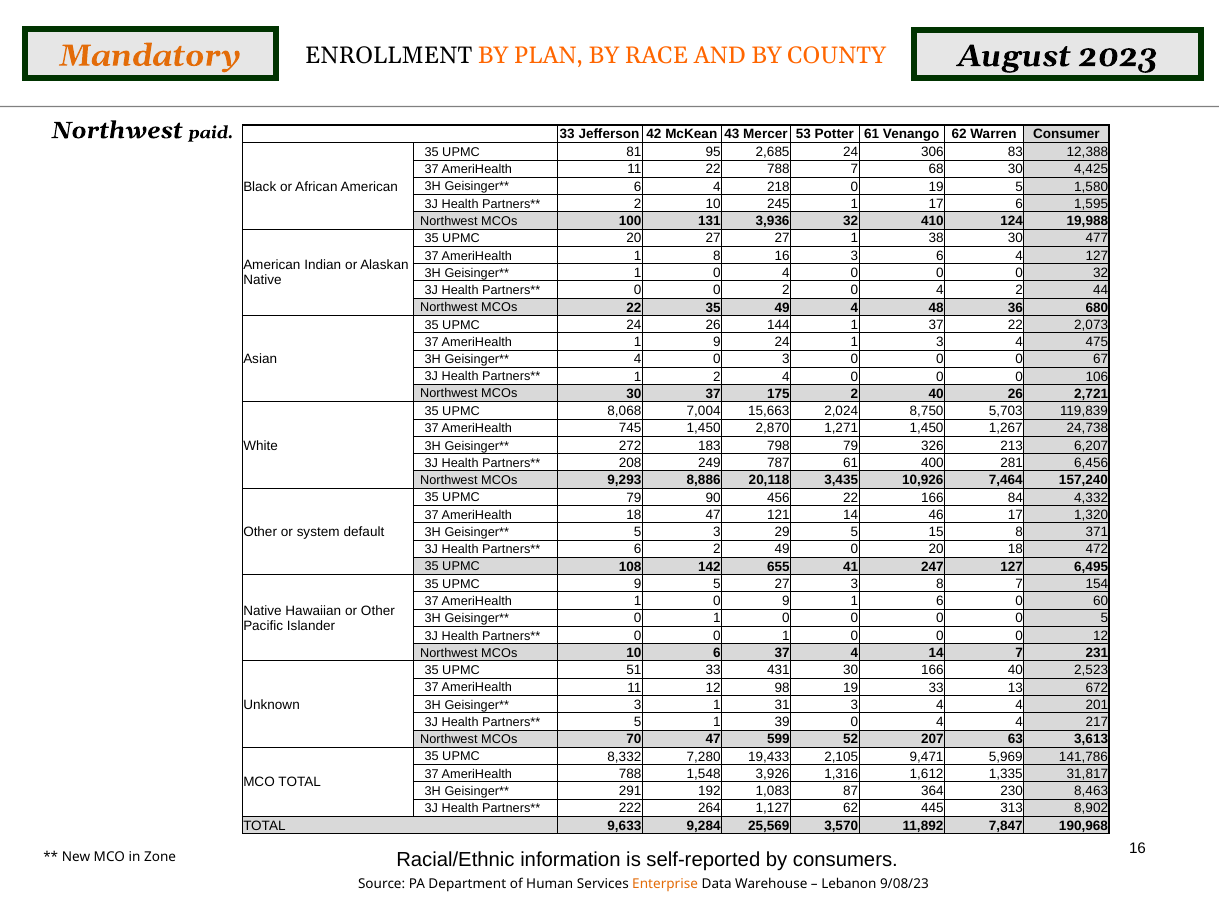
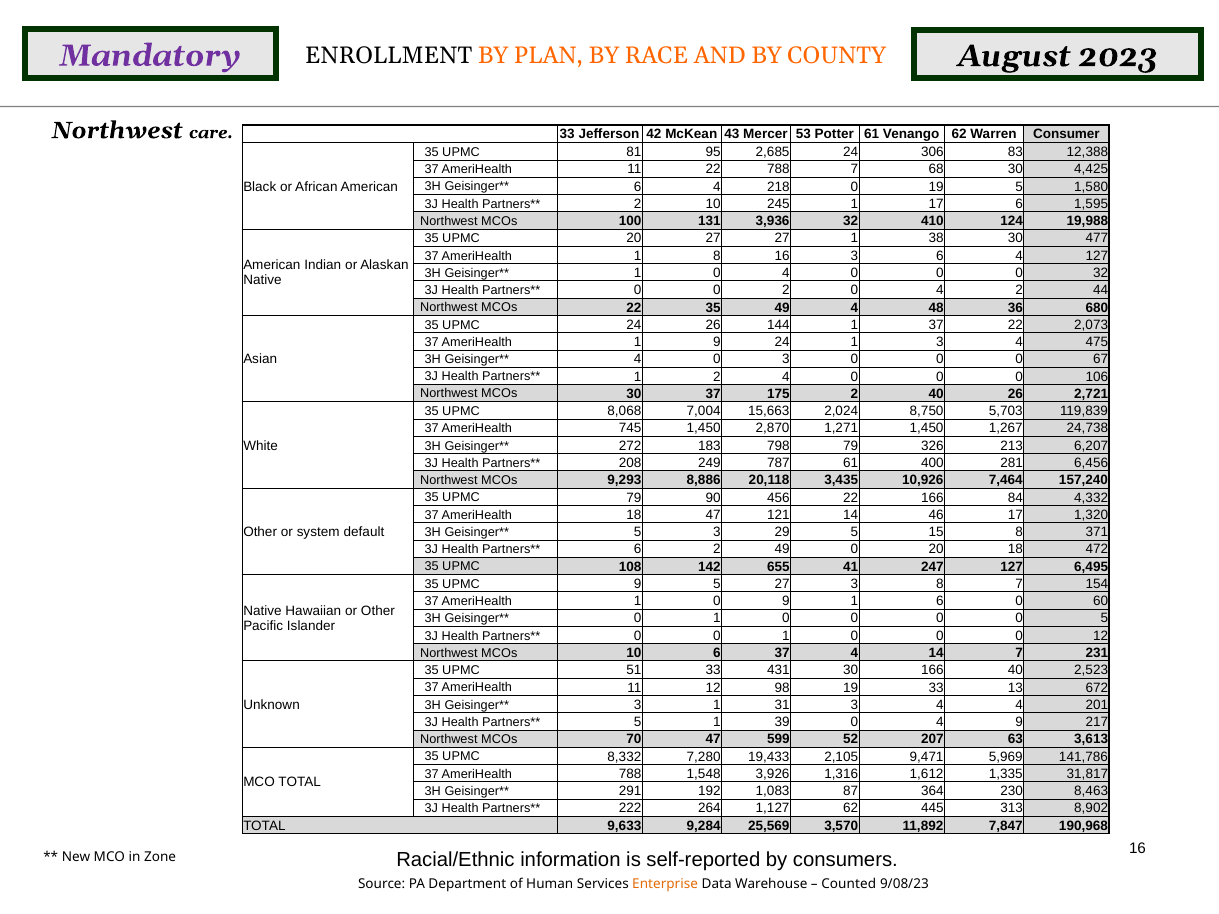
Mandatory colour: orange -> purple (150, 56)
paid: paid -> care (211, 133)
0 4 4: 4 -> 9 (1019, 722)
Lebanon: Lebanon -> Counted (849, 884)
